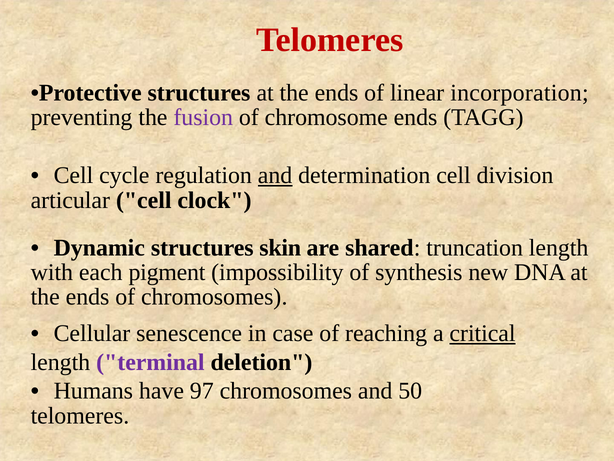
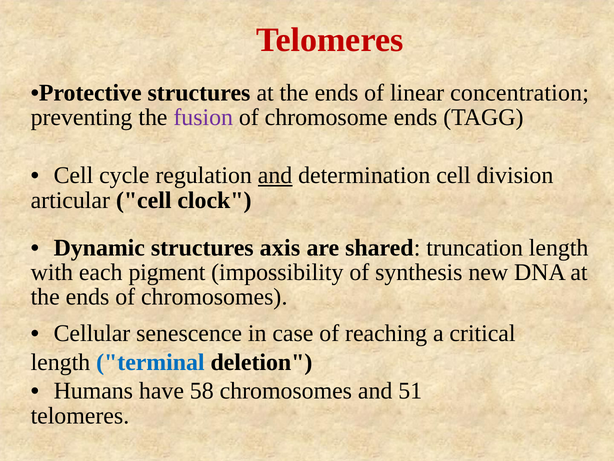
incorporation: incorporation -> concentration (520, 93)
skin: skin -> axis (280, 247)
critical underline: present -> none (483, 333)
terminal colour: purple -> blue (150, 362)
97: 97 -> 58 (202, 391)
50: 50 -> 51 (410, 391)
